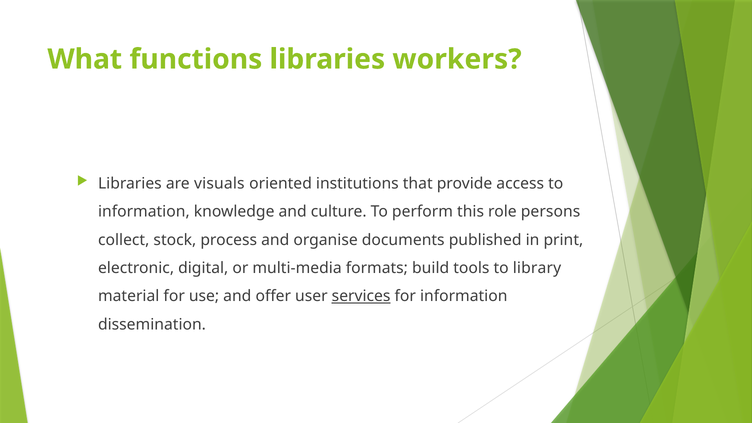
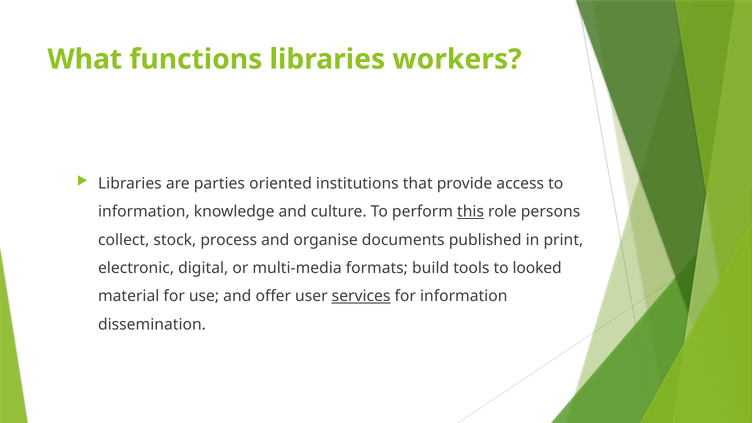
visuals: visuals -> parties (219, 183)
this underline: none -> present (471, 212)
library: library -> looked (537, 268)
